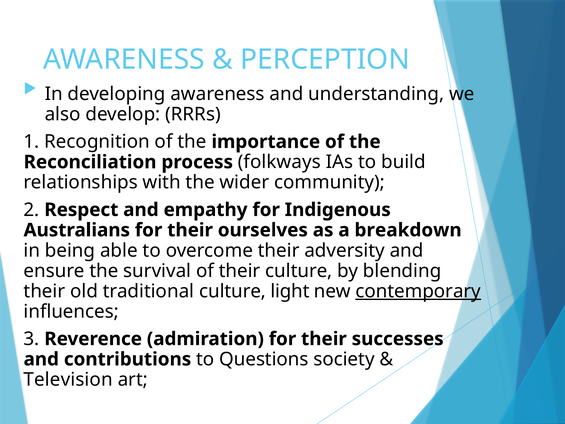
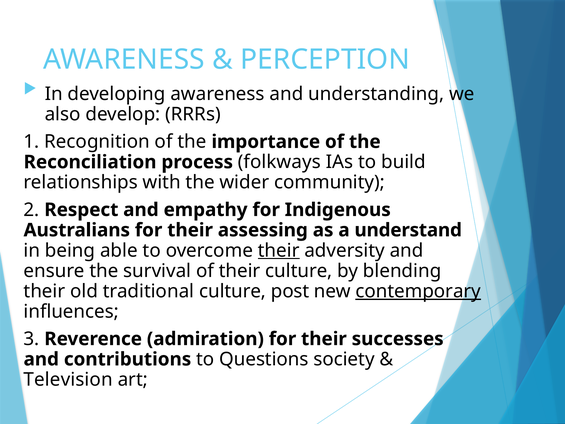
ourselves: ourselves -> assessing (263, 230)
breakdown: breakdown -> understand (408, 230)
their underline: none -> present (279, 250)
light: light -> post (290, 291)
